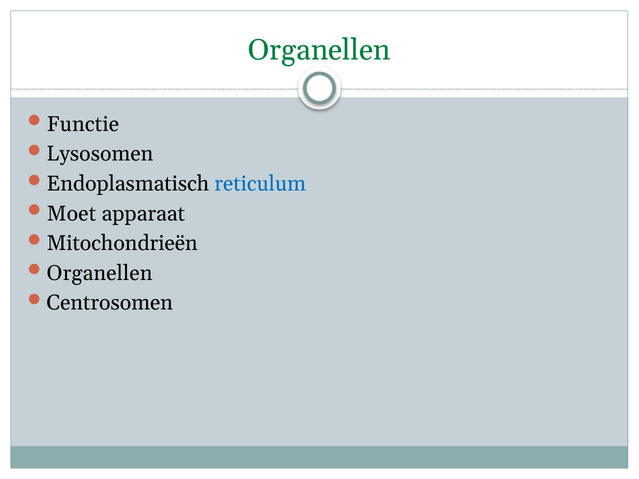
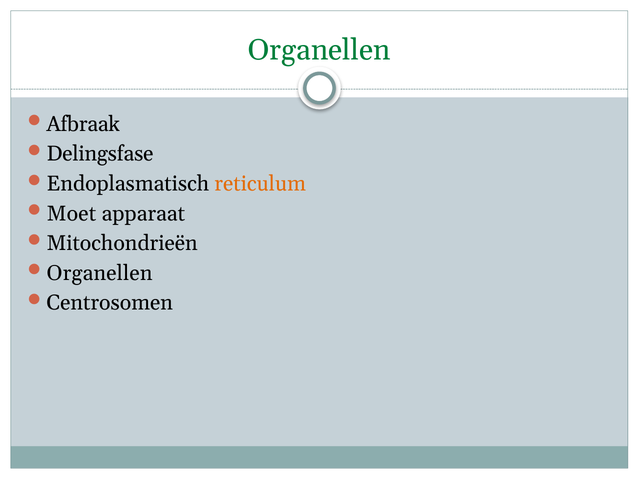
Functie: Functie -> Afbraak (83, 124)
Lysosomen: Lysosomen -> Delingsfase (100, 154)
reticulum colour: blue -> orange (260, 184)
